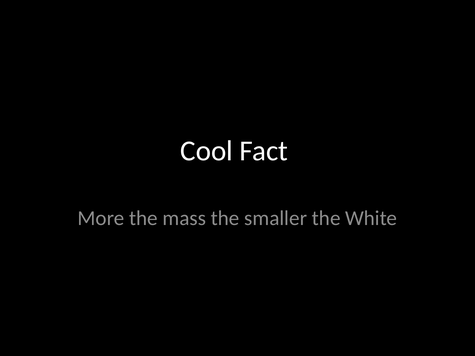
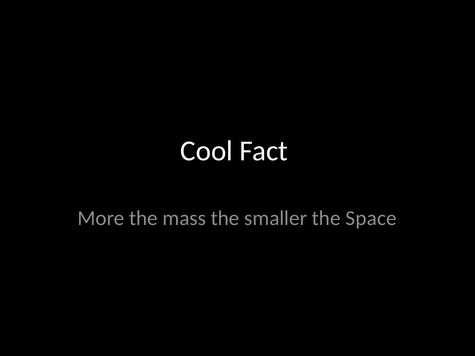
White: White -> Space (371, 218)
